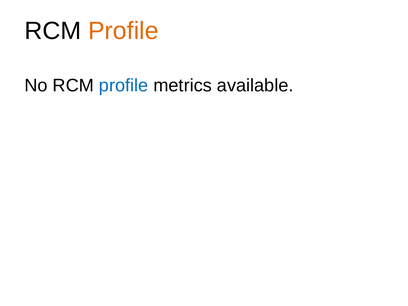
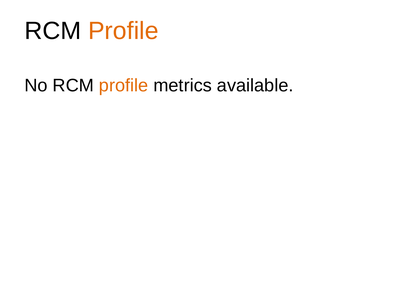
profile colour: blue -> orange (124, 86)
